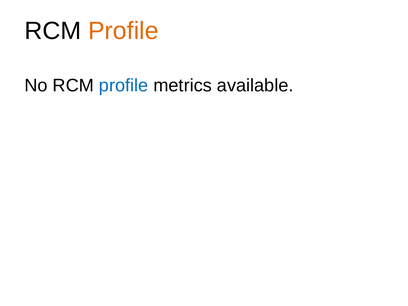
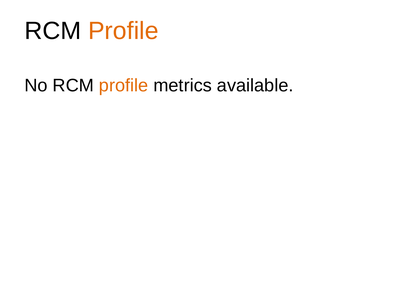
profile colour: blue -> orange (124, 86)
